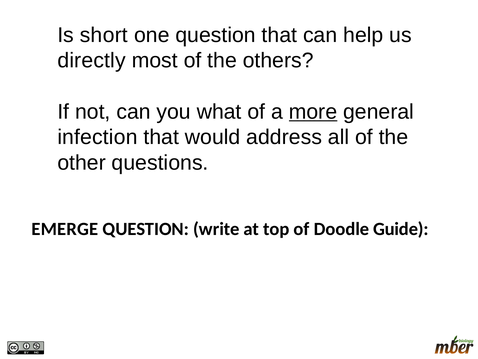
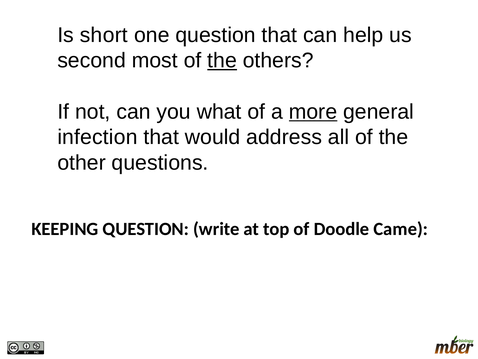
directly: directly -> second (92, 61)
the underline: none -> present (222, 61)
EMERGE: EMERGE -> KEEPING (65, 229)
Guide: Guide -> Came (401, 229)
